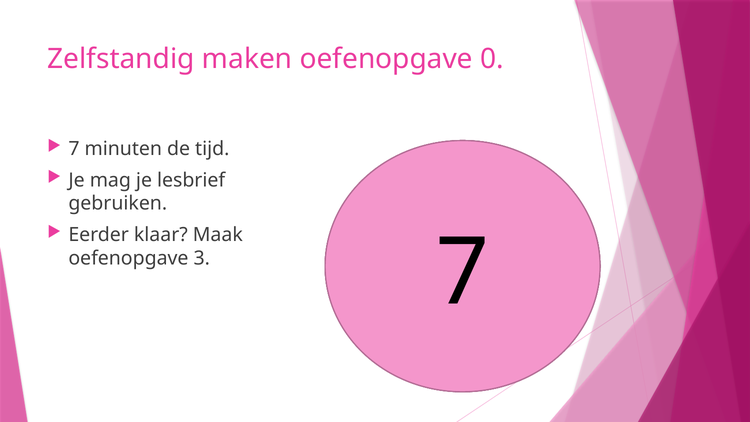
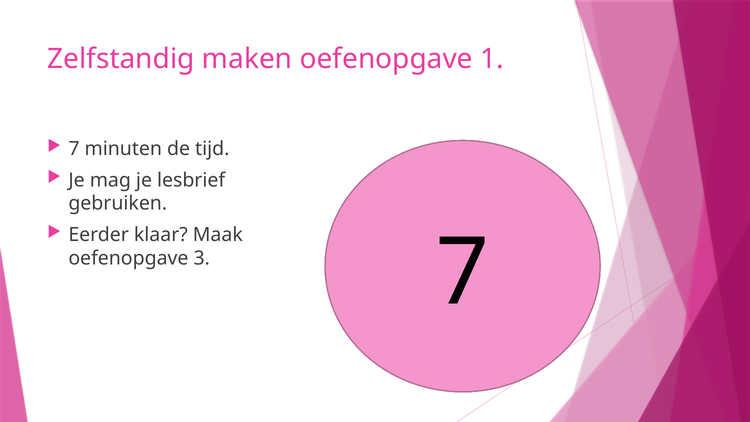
0: 0 -> 1 (492, 59)
